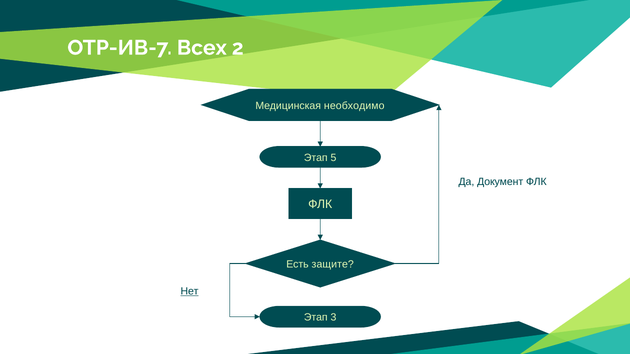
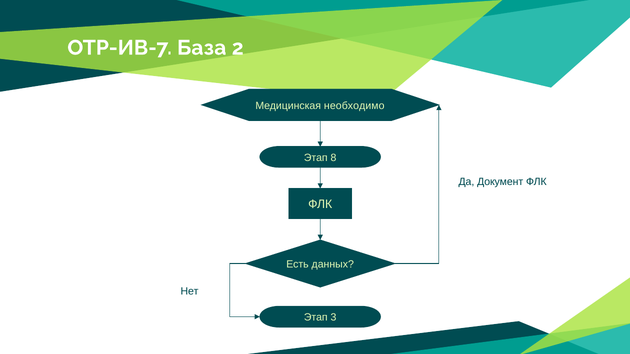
Всех: Всех -> База (202, 48)
5: 5 -> 8 (334, 158)
защите: защите -> данных (333, 265)
Нет underline: present -> none (190, 292)
